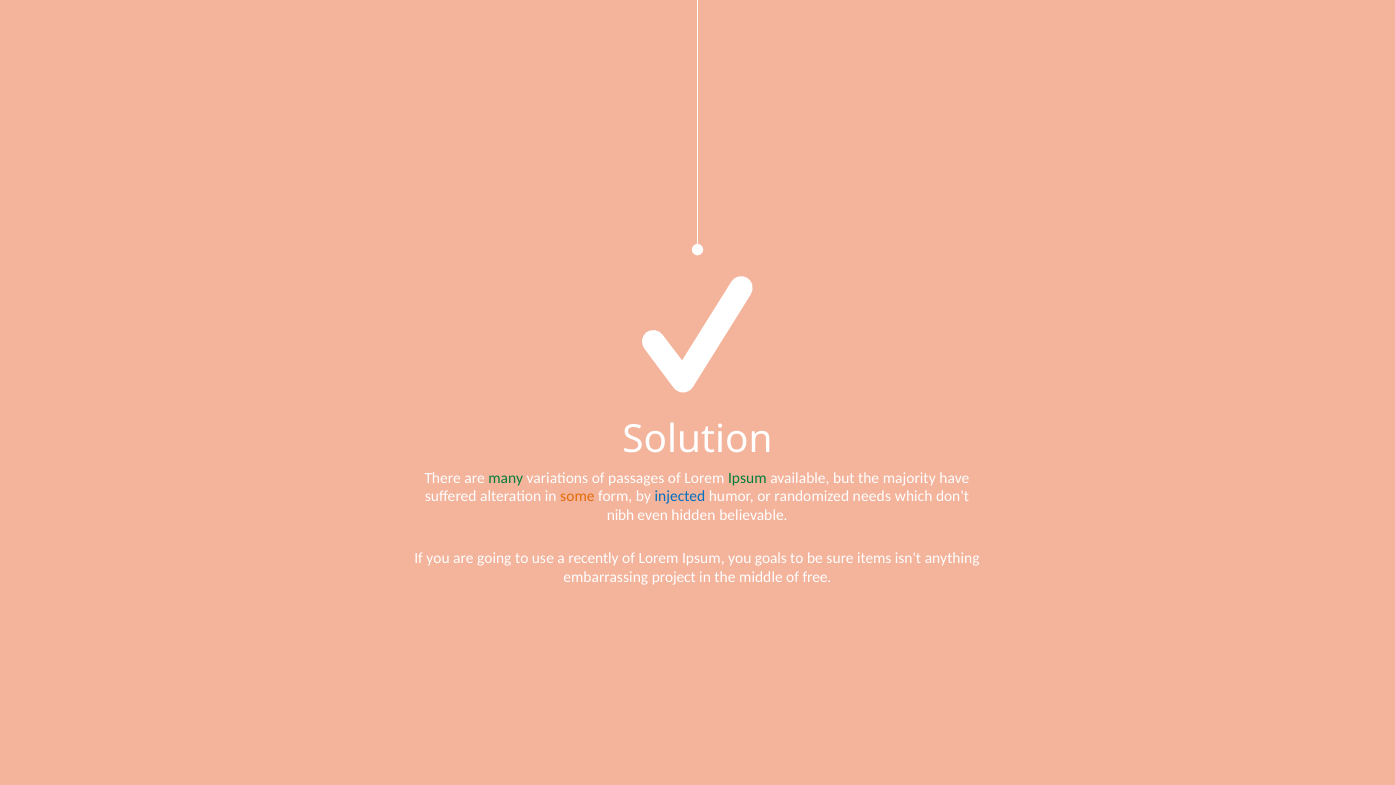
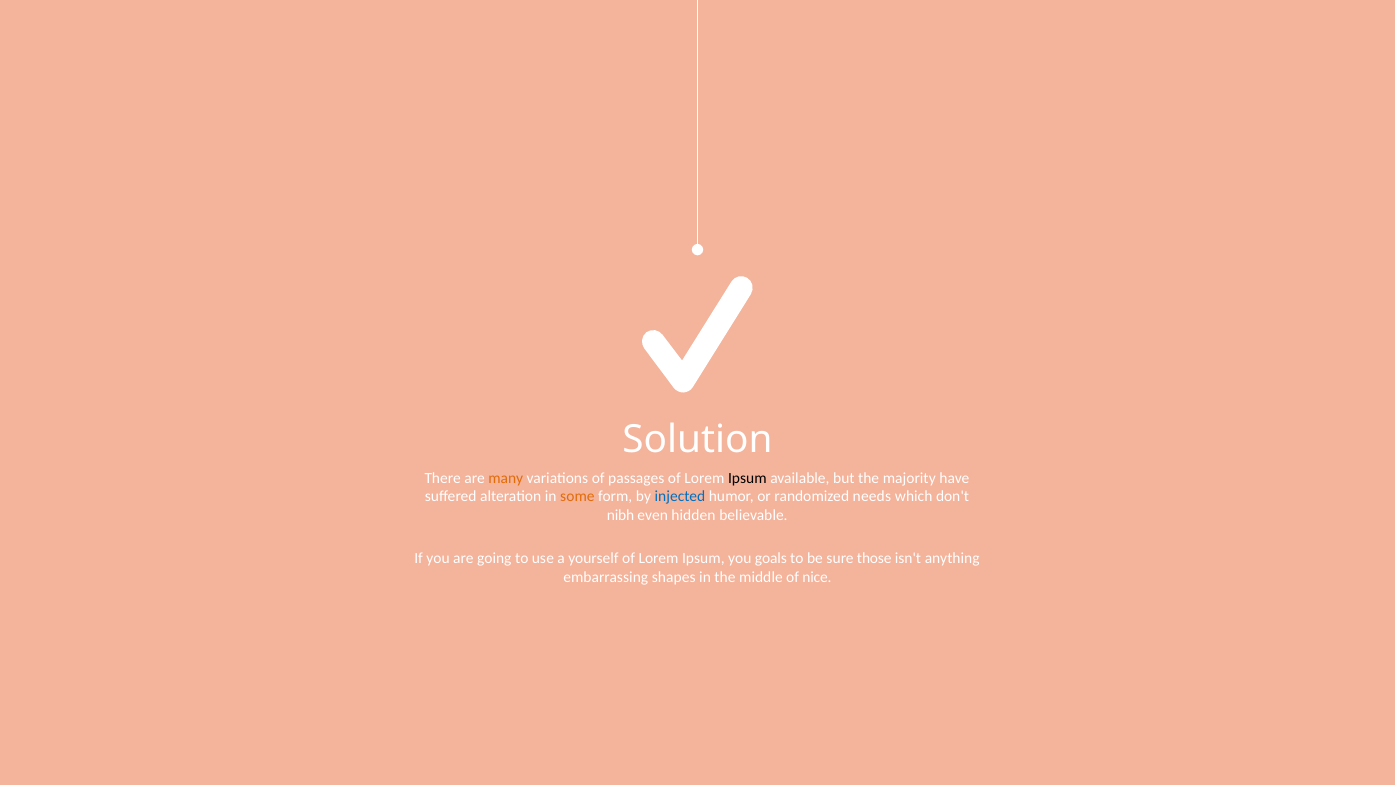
many colour: green -> orange (506, 478)
Ipsum colour: green -> black (747, 478)
recently: recently -> yourself (593, 558)
items: items -> those (874, 558)
project: project -> shapes (674, 577)
free: free -> nice (817, 577)
